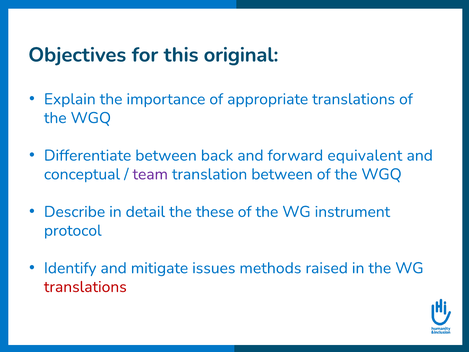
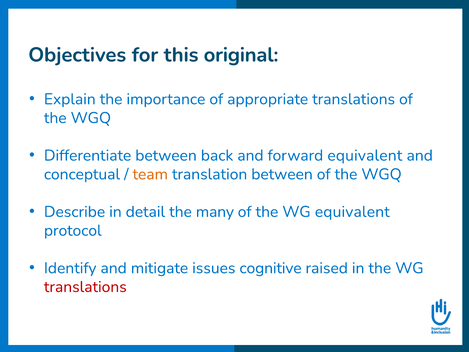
team colour: purple -> orange (150, 174)
these: these -> many (215, 212)
WG instrument: instrument -> equivalent (352, 212)
methods: methods -> cognitive (271, 268)
